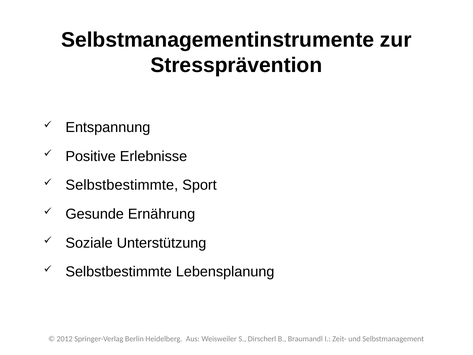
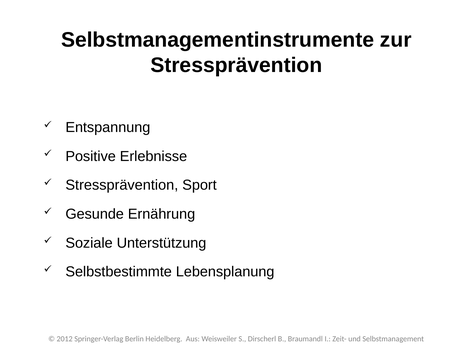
Selbstbestimmte: Selbstbestimmte -> Stressprävention (122, 185)
